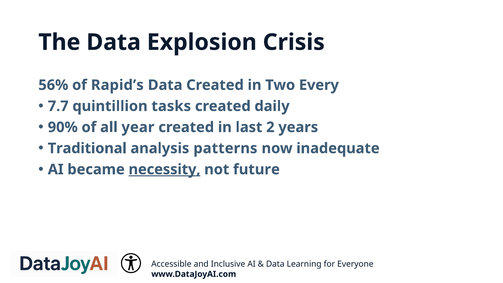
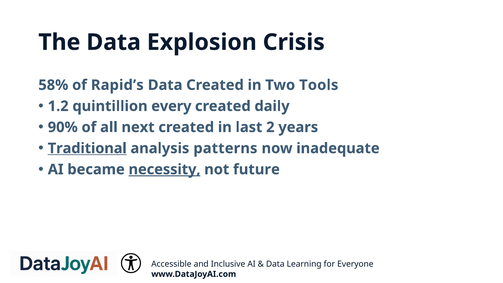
56%: 56% -> 58% (53, 85)
Every: Every -> Tools (319, 85)
7.7: 7.7 -> 1.2 (58, 106)
tasks: tasks -> every (171, 106)
year: year -> next (138, 127)
Traditional underline: none -> present (87, 148)
